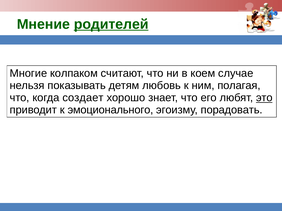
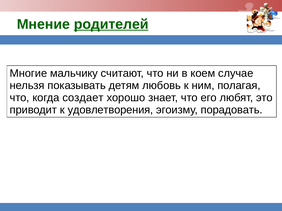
колпаком: колпаком -> мальчику (74, 74)
это underline: present -> none (264, 98)
эмоционального: эмоционального -> удовлетворения (110, 110)
